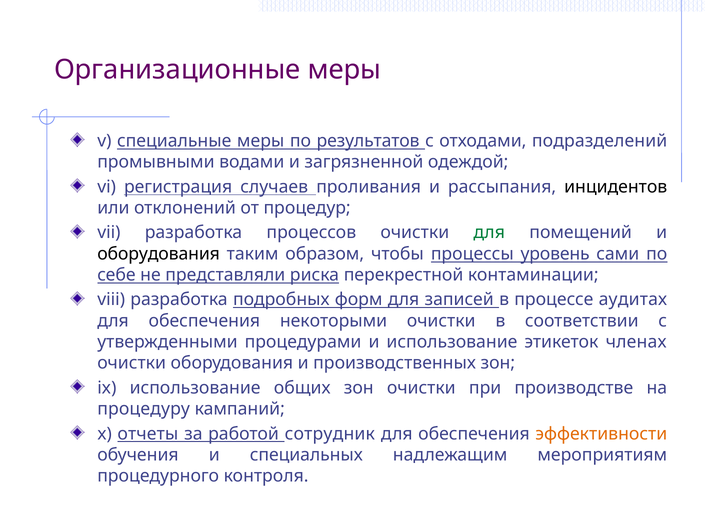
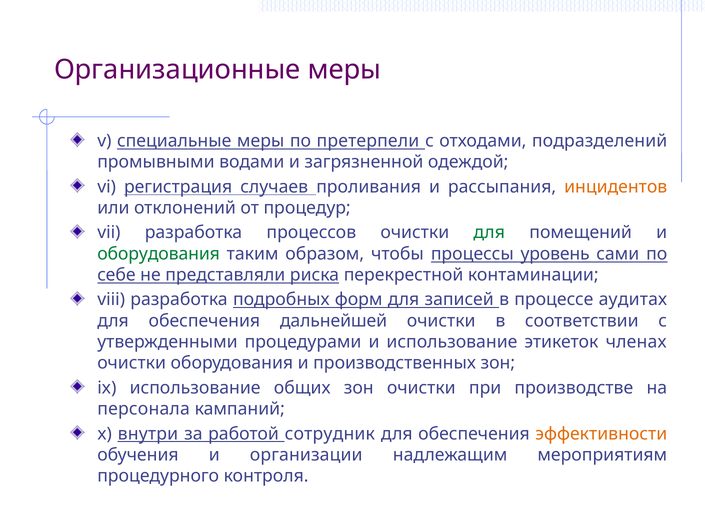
результатов: результатов -> претерпели (368, 141)
инцидентов colour: black -> orange (616, 187)
оборудования colour: black -> green (159, 254)
некоторыми: некоторыми -> дальнейшей (334, 321)
процедуру: процедуру -> персонала (144, 409)
отчеты: отчеты -> внутри (148, 433)
специальных: специальных -> организации (306, 455)
